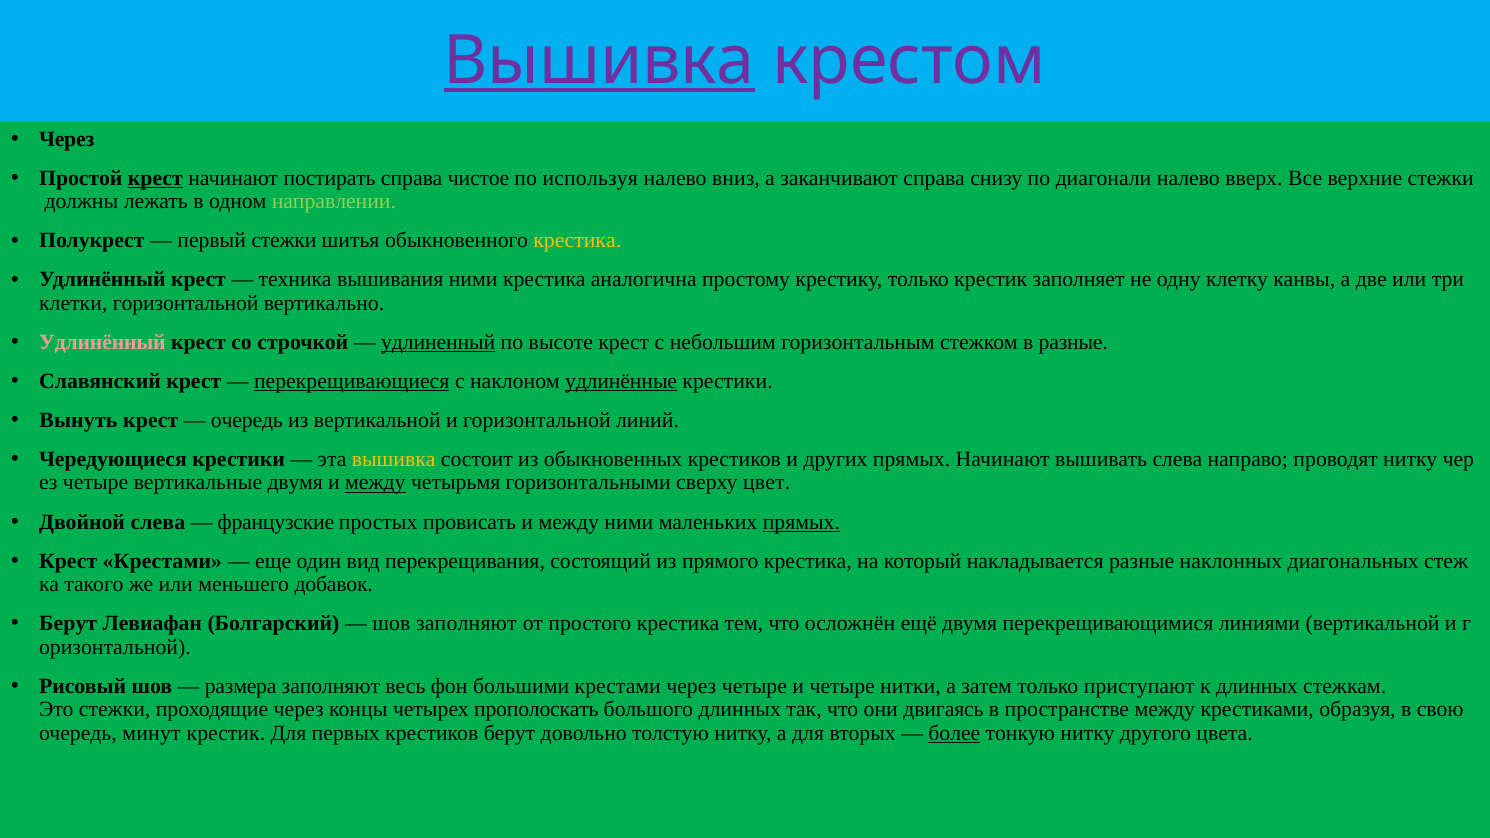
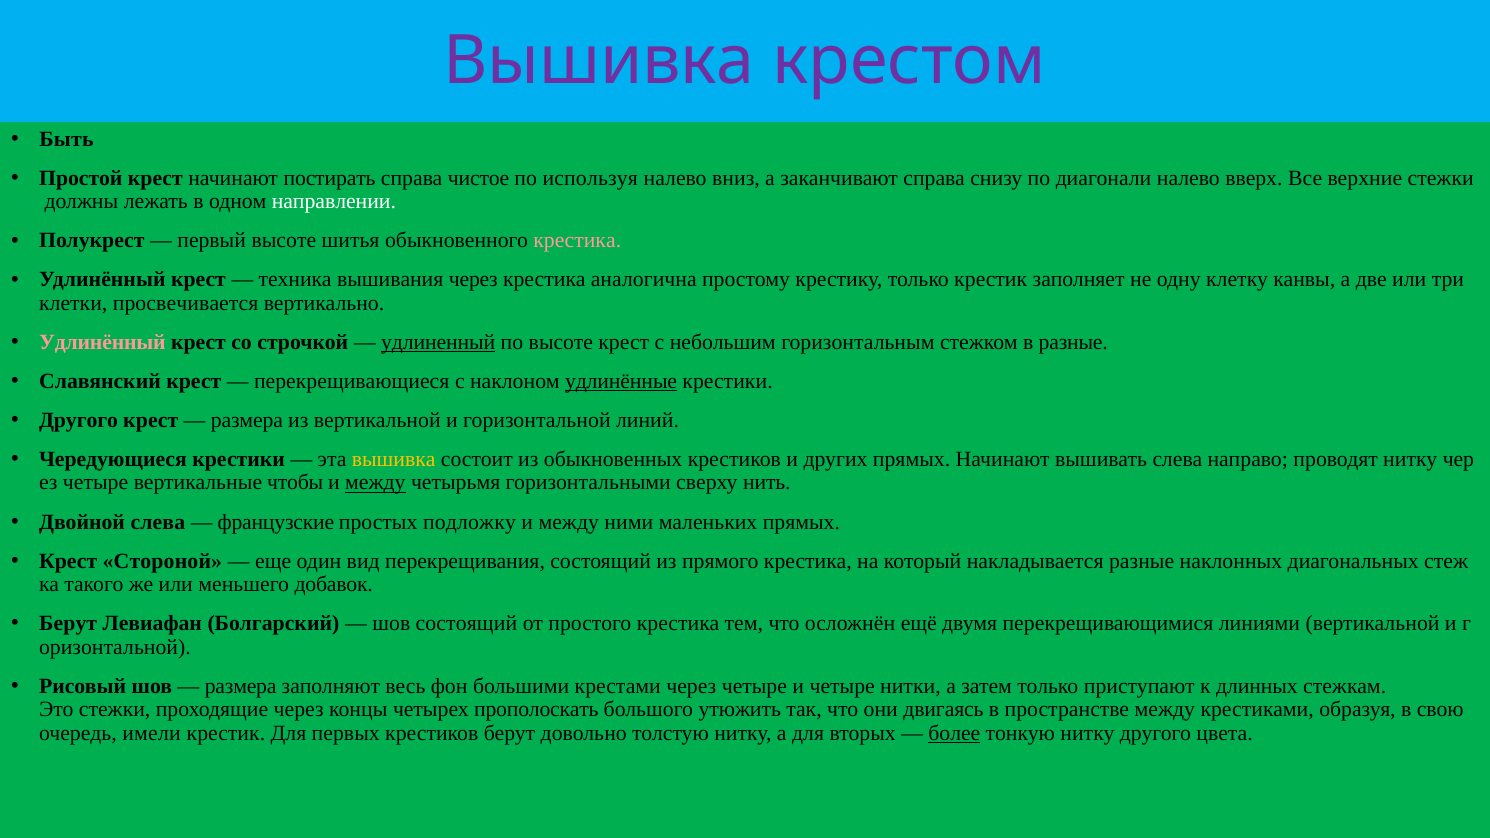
Вышивка underline: present -> none (599, 61)
Через: Через -> Быть (66, 139)
крест underline: present -> none (155, 178)
направлении colour: light green -> white (334, 202)
первый стежки: стежки -> высоте (284, 241)
крестика colour: yellow -> pink (577, 241)
вышивания ними: ними -> через (473, 280)
клетки горизонтальной: горизонтальной -> просвечивается (186, 303)
перекрещивающиеся underline: present -> none (352, 381)
Вынуть: Вынуть -> Другого (79, 420)
очередь: очередь -> размера (247, 420)
вертикальные двумя: двумя -> чтобы (295, 483)
цвет: цвет -> нить (767, 483)
провисать: провисать -> подложку (469, 522)
прямых underline: present -> none (801, 522)
Крест Крестами: Крестами -> Стороной (162, 561)
шов заполняют: заполняют -> состоящий (466, 623)
большого длинных: длинных -> утюжить (740, 709)
минут: минут -> имели (152, 733)
